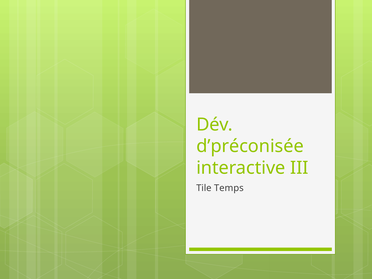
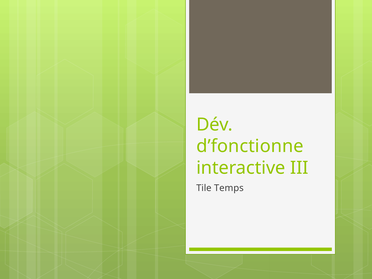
d’préconisée: d’préconisée -> d’fonctionne (250, 146)
